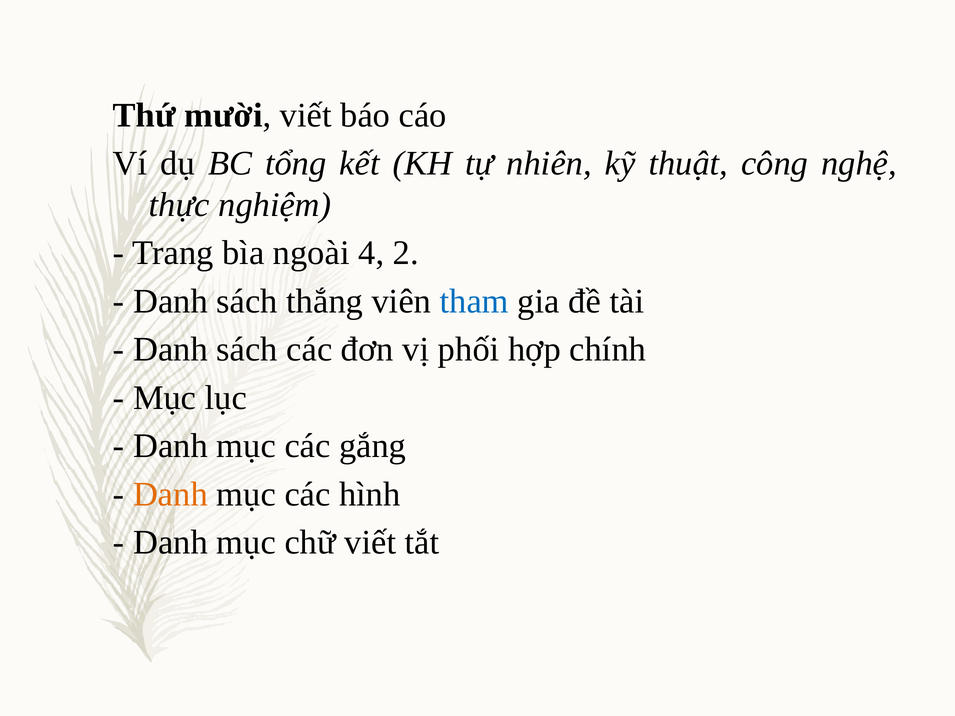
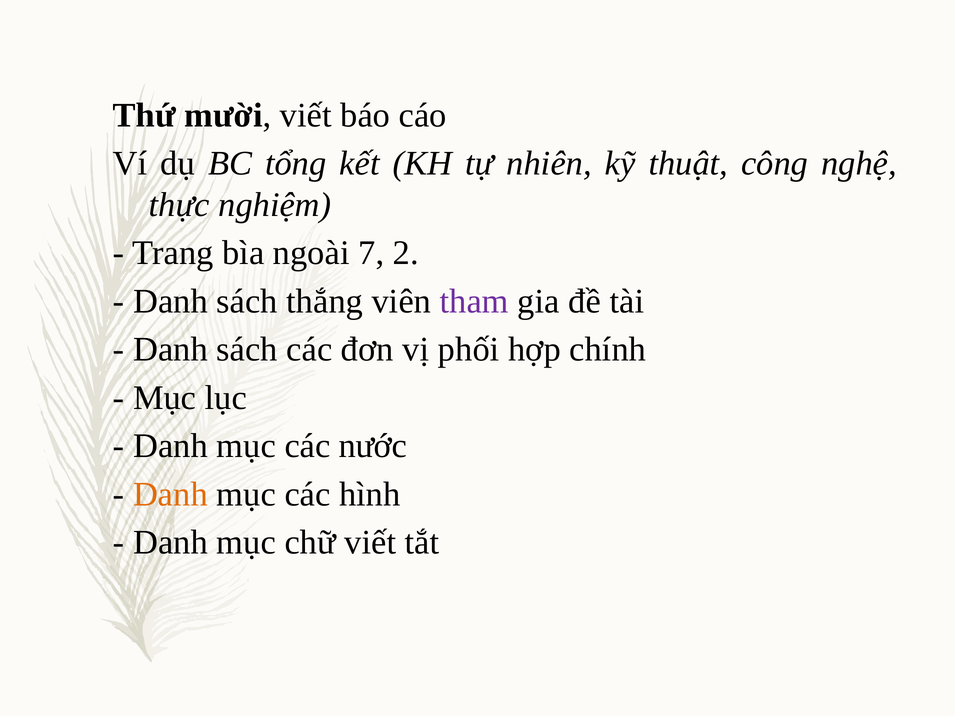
4: 4 -> 7 (371, 253)
tham colour: blue -> purple (474, 301)
gắng: gắng -> nước (373, 446)
